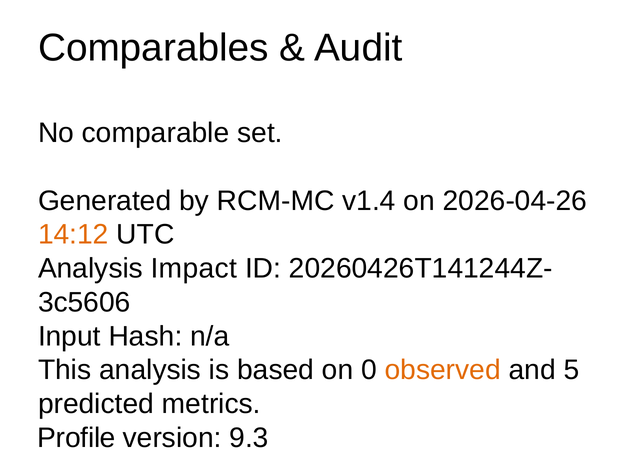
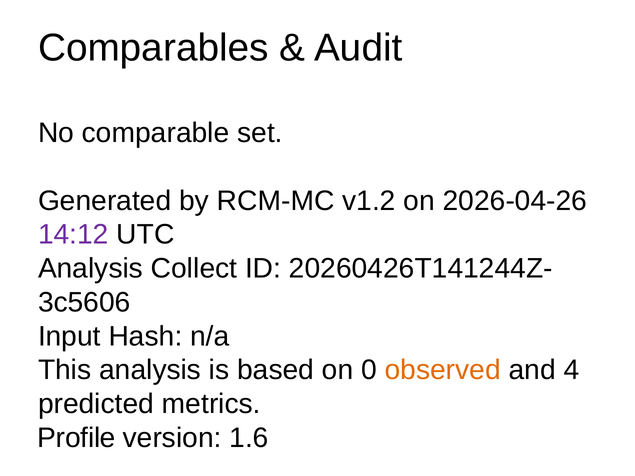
v1.4: v1.4 -> v1.2 (369, 201)
14:12 colour: orange -> purple (73, 235)
Impact: Impact -> Collect (194, 269)
5: 5 -> 4 (572, 370)
9.3: 9.3 -> 1.6 (249, 438)
